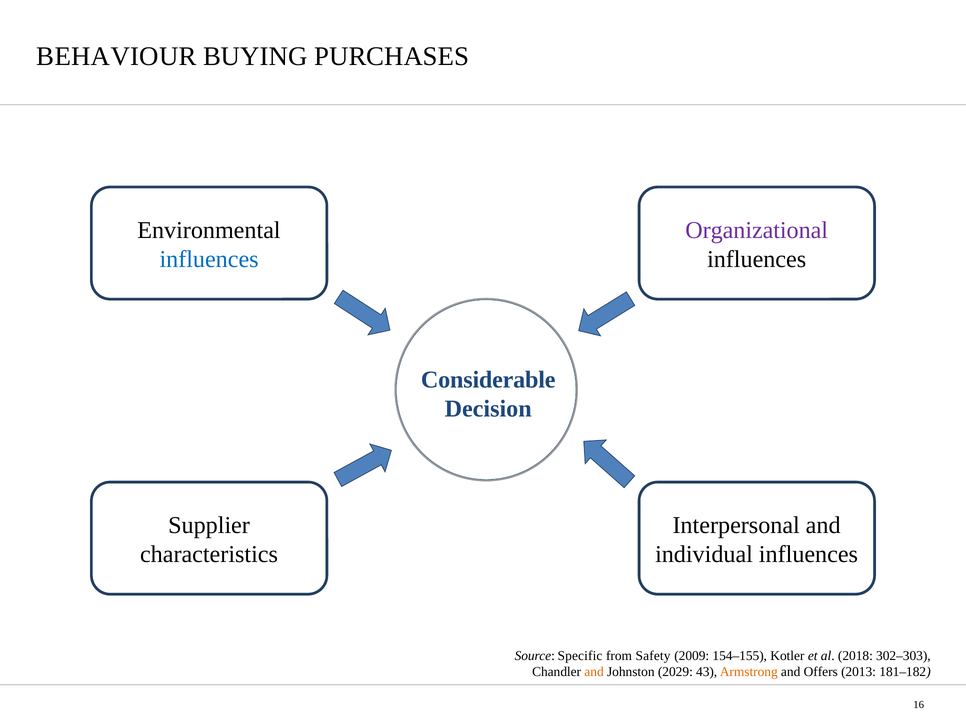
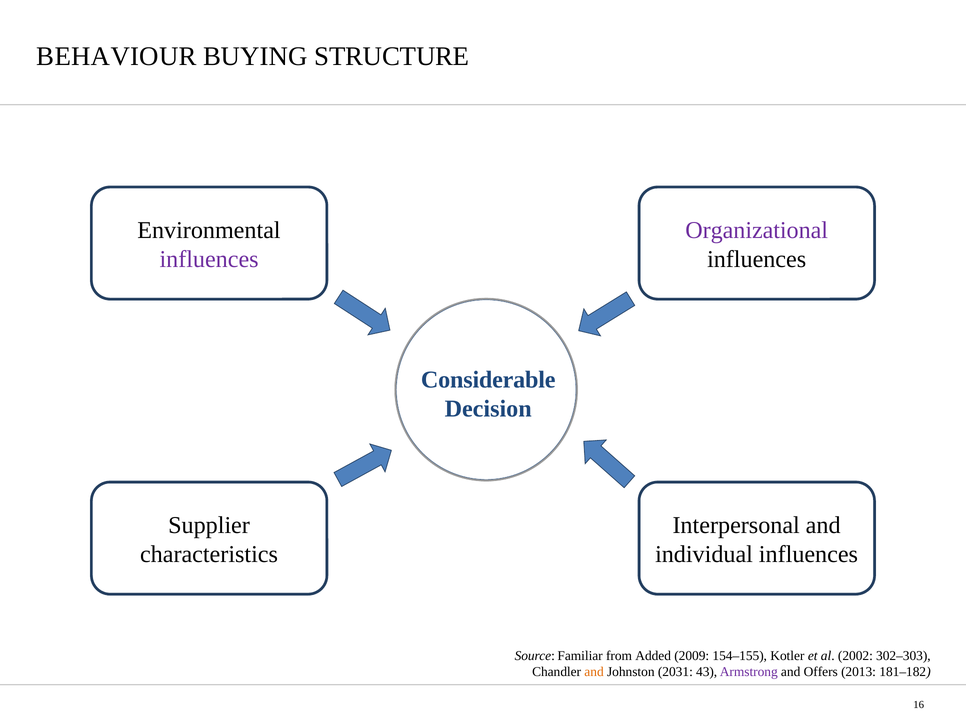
PURCHASES: PURCHASES -> STRUCTURE (392, 56)
influences colour: blue -> purple (209, 259)
Specific: Specific -> Familiar (580, 655)
Safety: Safety -> Added (653, 655)
2018: 2018 -> 2002 (855, 655)
2029: 2029 -> 2031 (675, 672)
Armstrong colour: orange -> purple (749, 672)
